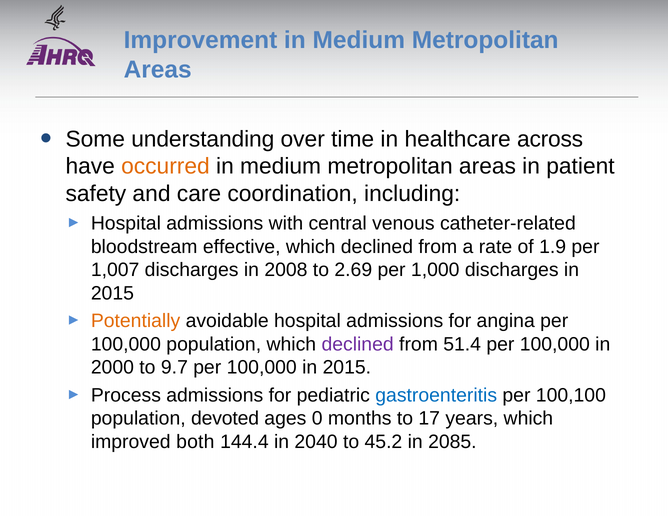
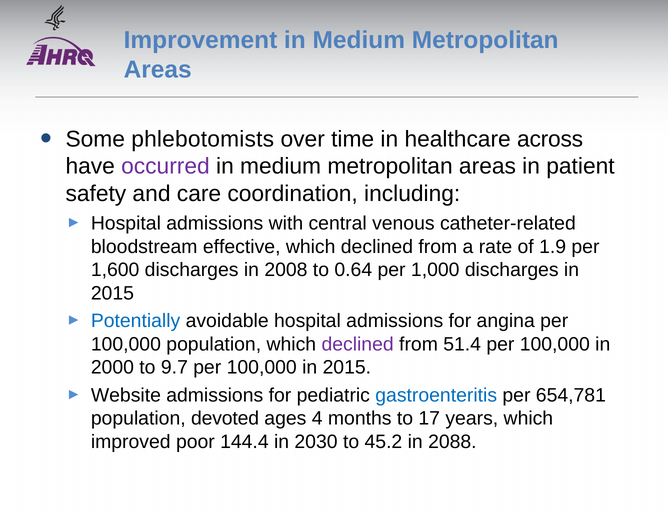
understanding: understanding -> phlebotomists (203, 139)
occurred colour: orange -> purple (165, 166)
1,007: 1,007 -> 1,600 (115, 270)
2.69: 2.69 -> 0.64 (353, 270)
Potentially colour: orange -> blue (136, 321)
Process: Process -> Website (126, 395)
100,100: 100,100 -> 654,781 (571, 395)
0: 0 -> 4 (317, 419)
both: both -> poor (195, 442)
2040: 2040 -> 2030 (316, 442)
2085: 2085 -> 2088 (452, 442)
